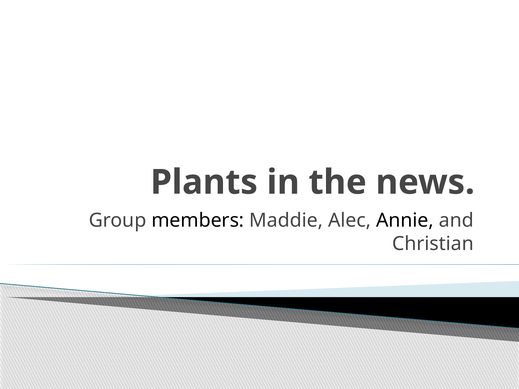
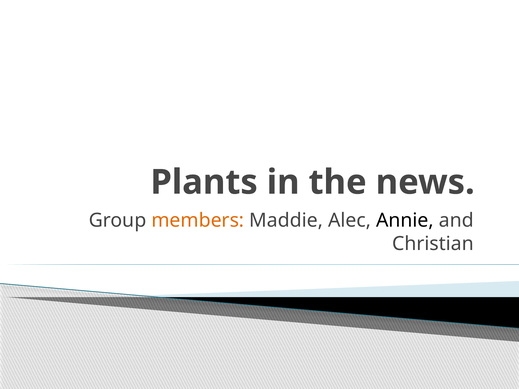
members colour: black -> orange (198, 221)
